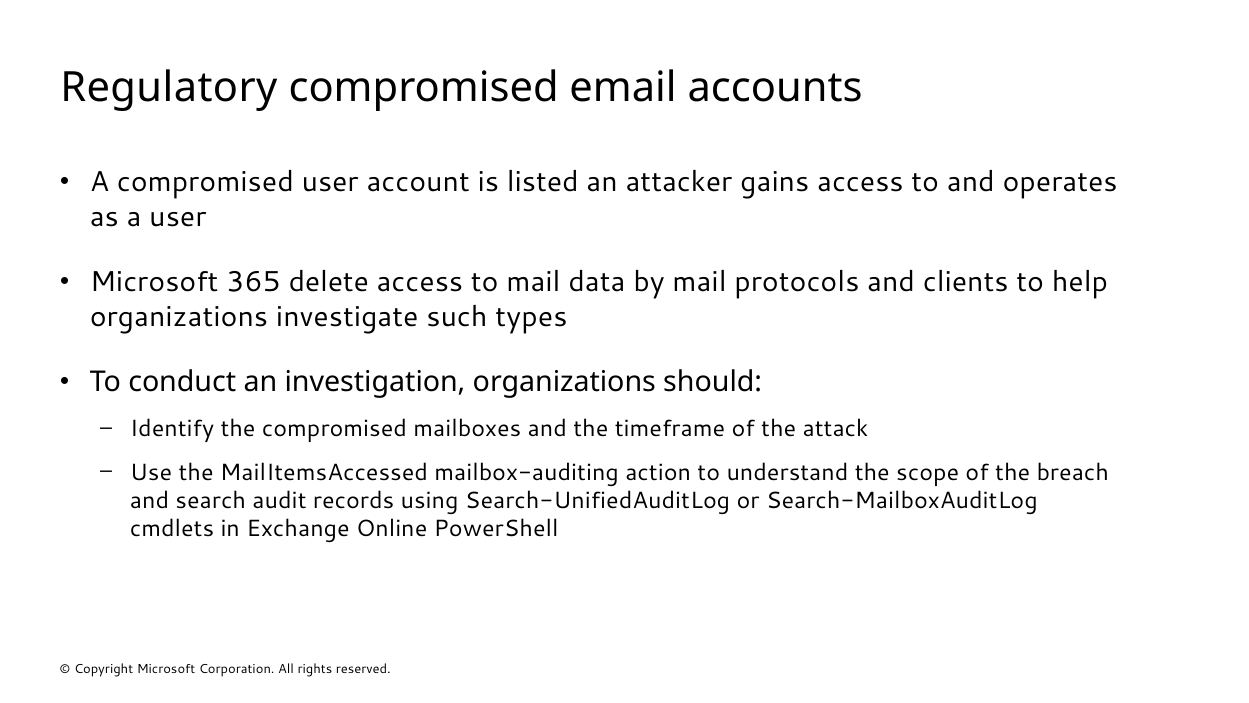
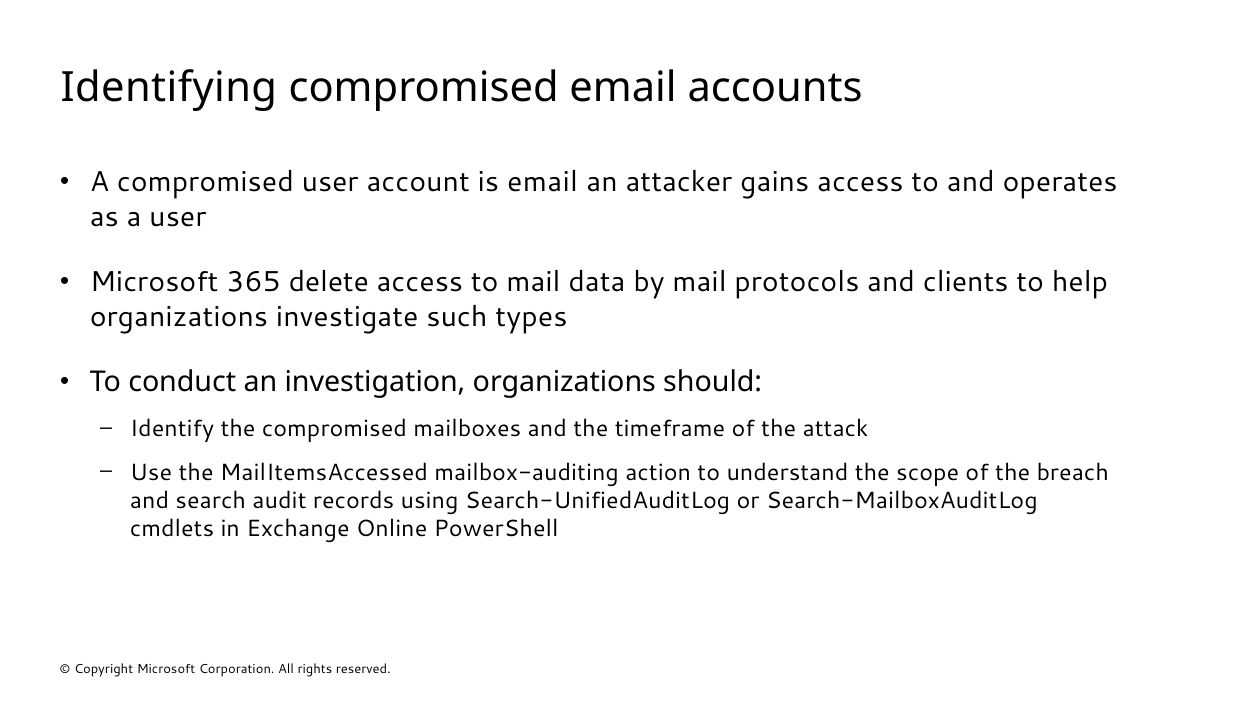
Regulatory: Regulatory -> Identifying (169, 88)
is listed: listed -> email (543, 182)
